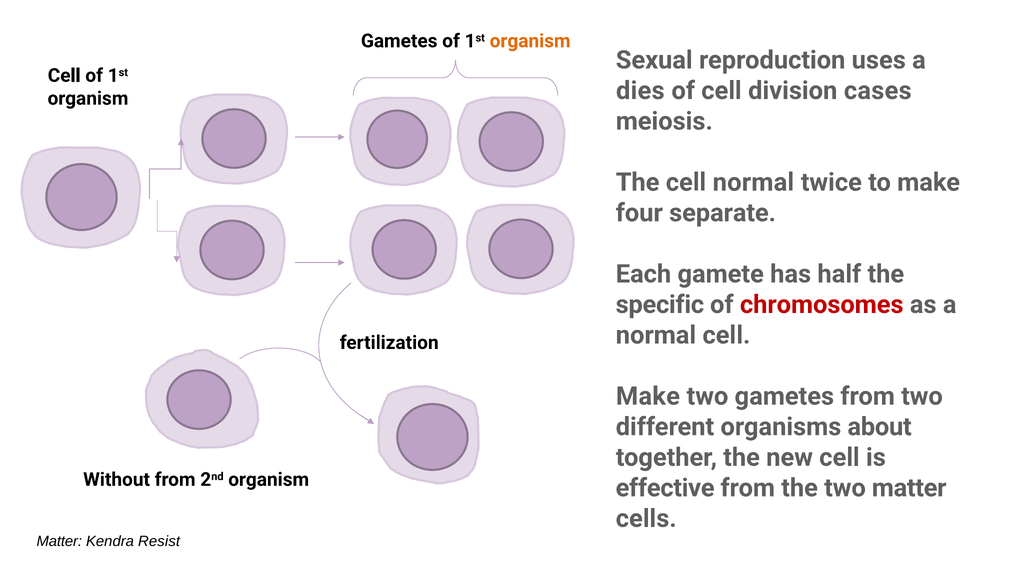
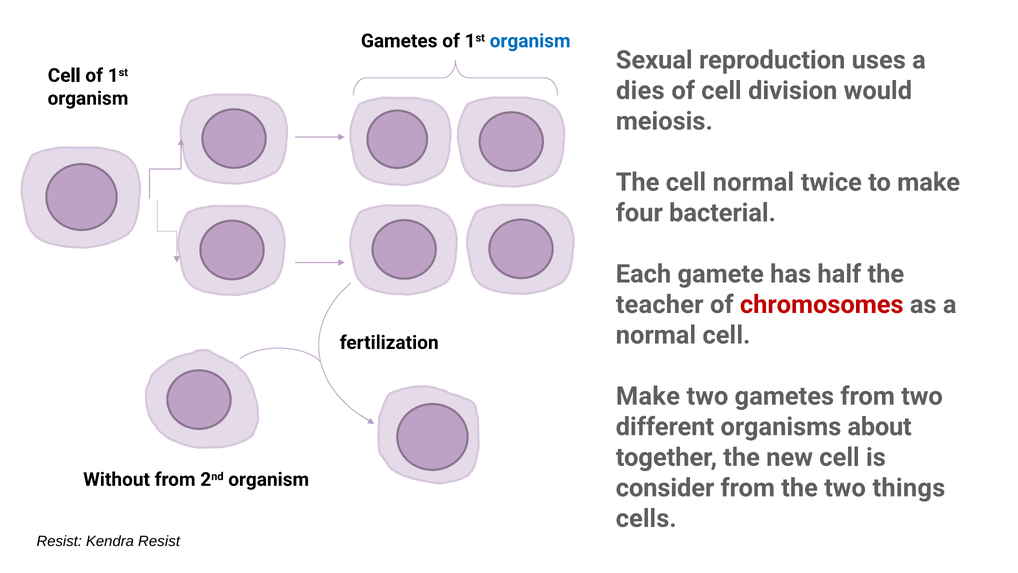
organism colour: orange -> blue (530, 41)
cases: cases -> would (878, 91)
separate: separate -> bacterial (723, 213)
specific: specific -> teacher (660, 304)
effective: effective -> consider (665, 488)
two matter: matter -> things (909, 488)
Matter: Matter -> Resist (59, 541)
